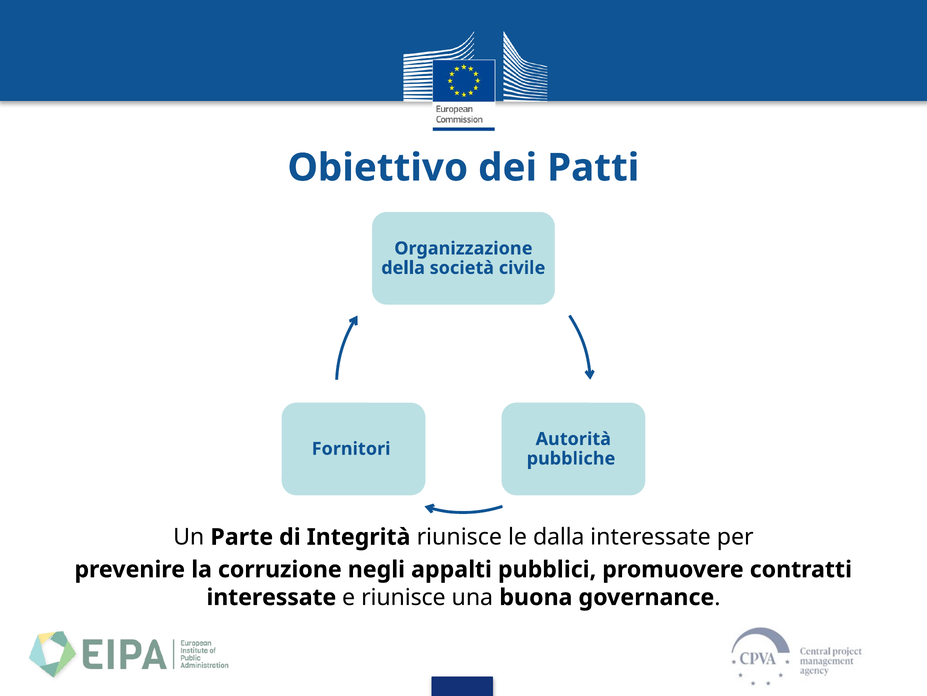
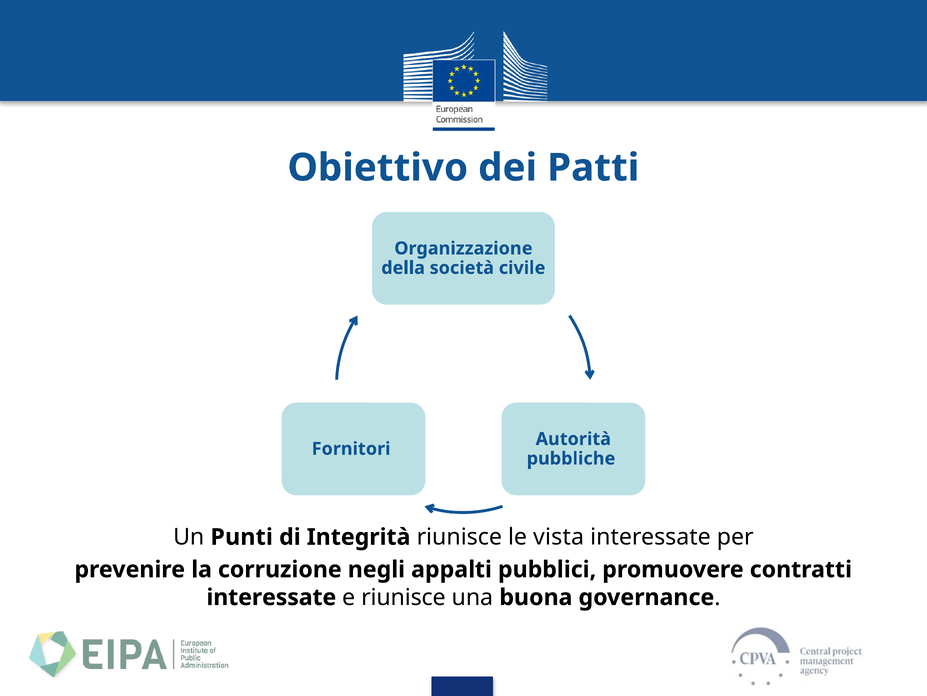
Parte: Parte -> Punti (242, 537)
dalla: dalla -> vista (559, 537)
